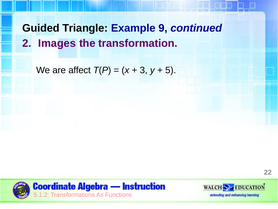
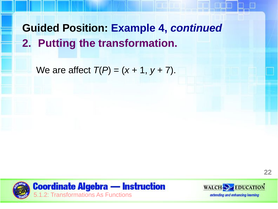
Triangle: Triangle -> Position (85, 28)
9: 9 -> 4 (163, 28)
Images: Images -> Putting (57, 43)
3: 3 -> 1 (144, 70)
5: 5 -> 7 (171, 70)
